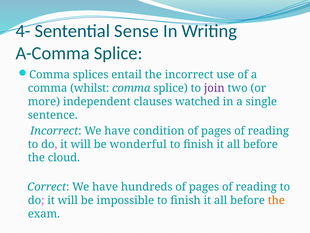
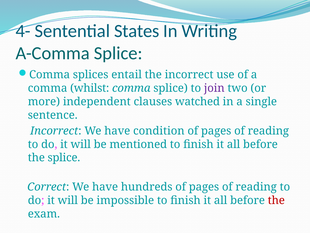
Sense: Sense -> States (137, 31)
wonderful: wonderful -> mentioned (138, 144)
the cloud: cloud -> splice (64, 157)
the colour: orange -> red (276, 200)
